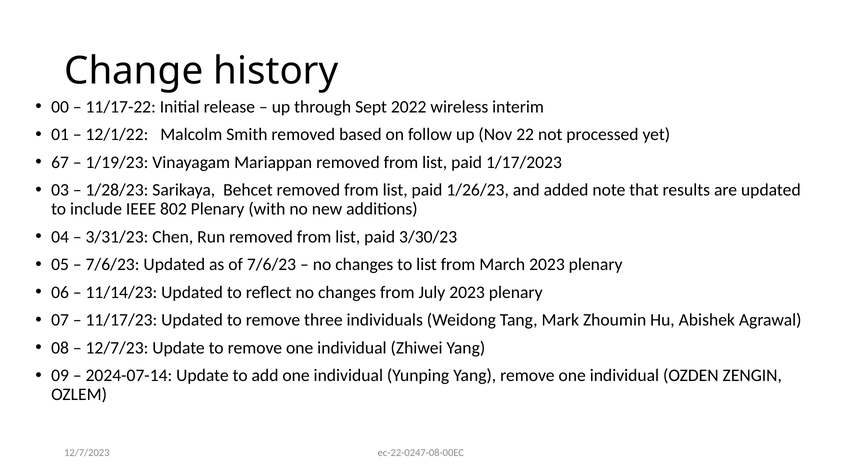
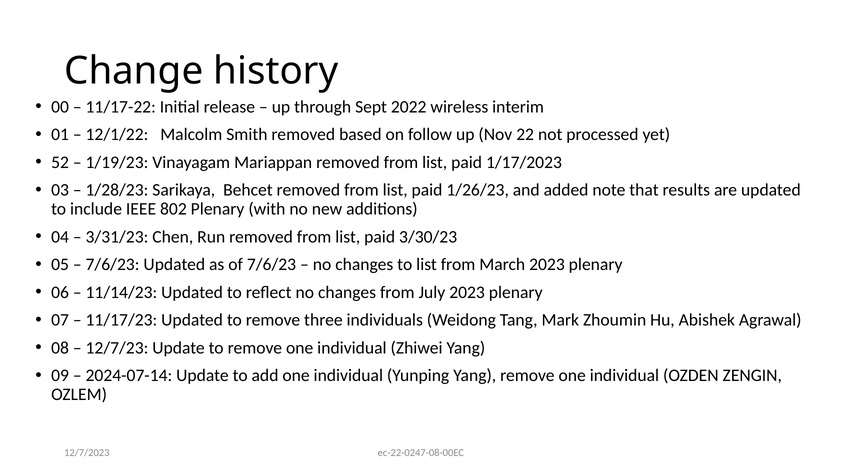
67: 67 -> 52 (60, 162)
